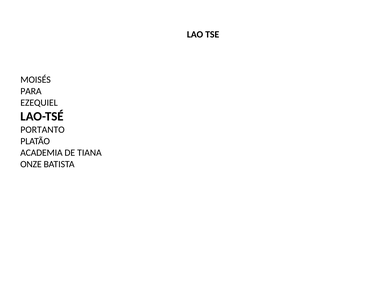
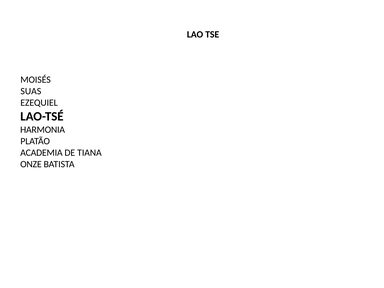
PARA: PARA -> SUAS (31, 91)
PORTANTO: PORTANTO -> HARMONIA (43, 130)
